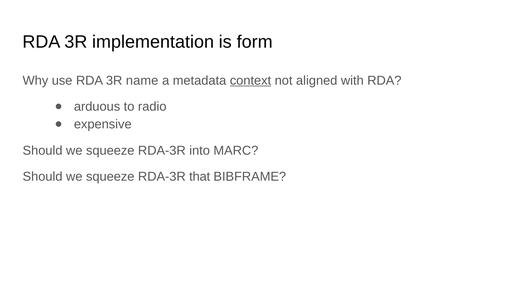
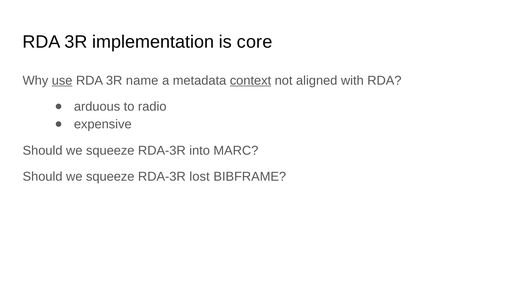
form: form -> core (255, 42)
use underline: none -> present (62, 81)
that: that -> lost (200, 177)
